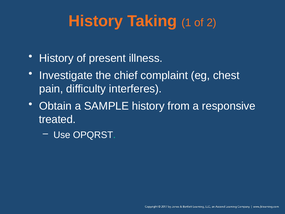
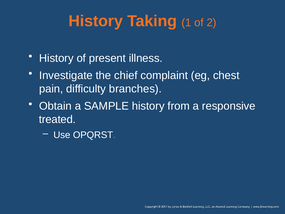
interferes: interferes -> branches (135, 89)
